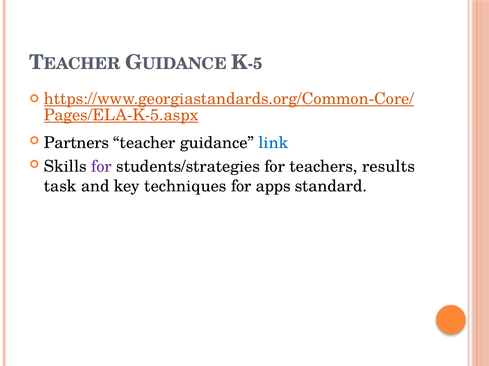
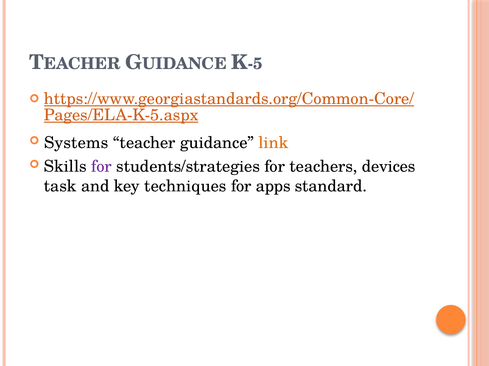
Partners: Partners -> Systems (76, 143)
link colour: blue -> orange (273, 143)
results: results -> devices (389, 167)
